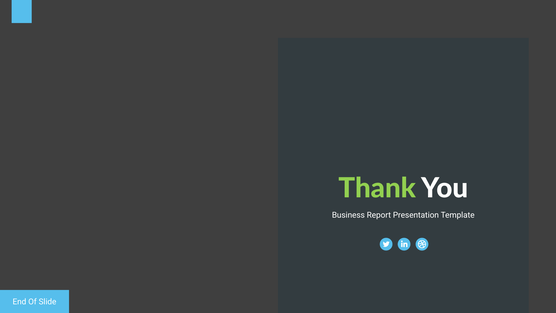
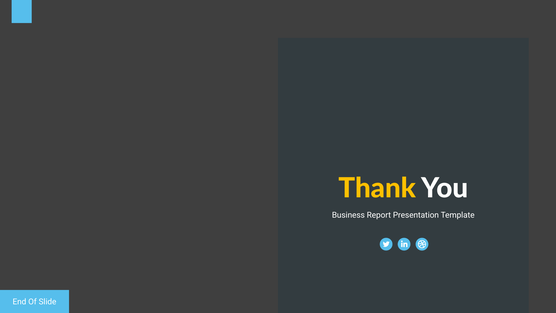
Thank colour: light green -> yellow (377, 188)
